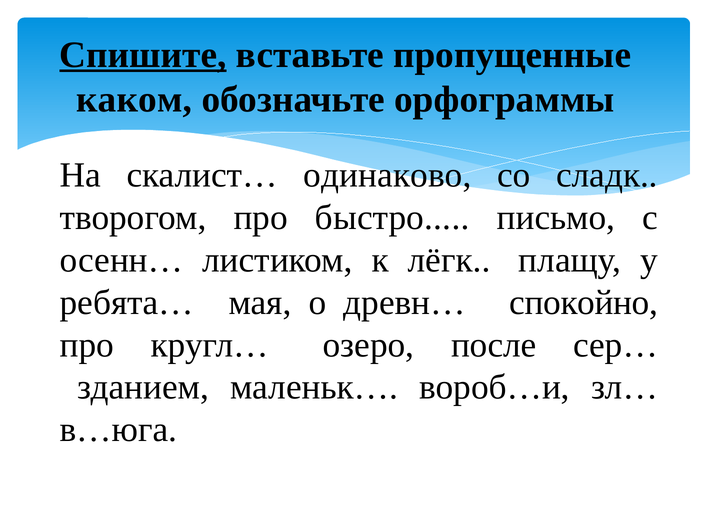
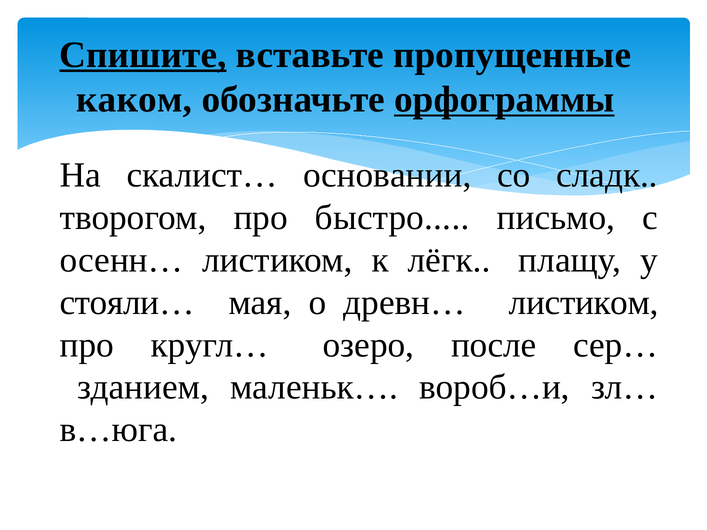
орфограммы underline: none -> present (504, 100)
одинаково: одинаково -> основании (387, 175)
ребята…: ребята… -> стояли… (127, 303)
древн… спокойно: спокойно -> листиком (584, 303)
